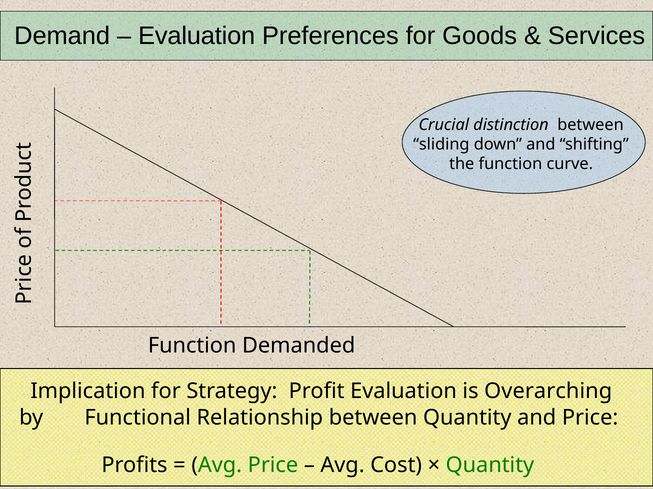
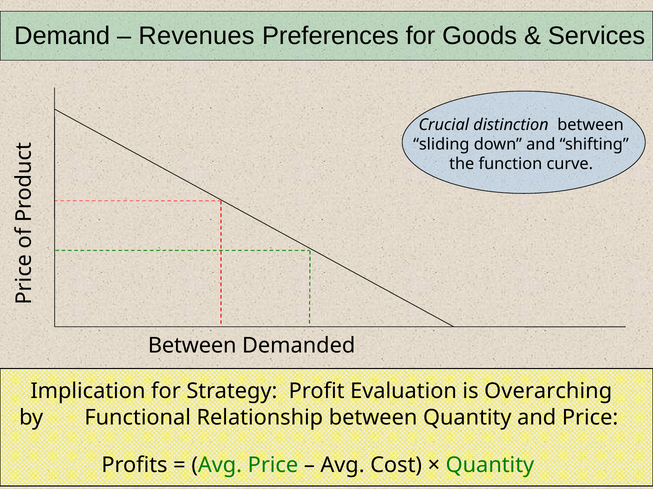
Evaluation: Evaluation -> Revenues (196, 36)
Function: Function -> Between (192, 346)
